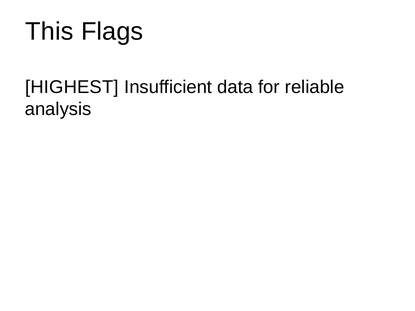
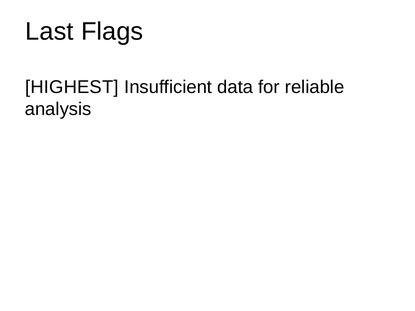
This: This -> Last (49, 31)
